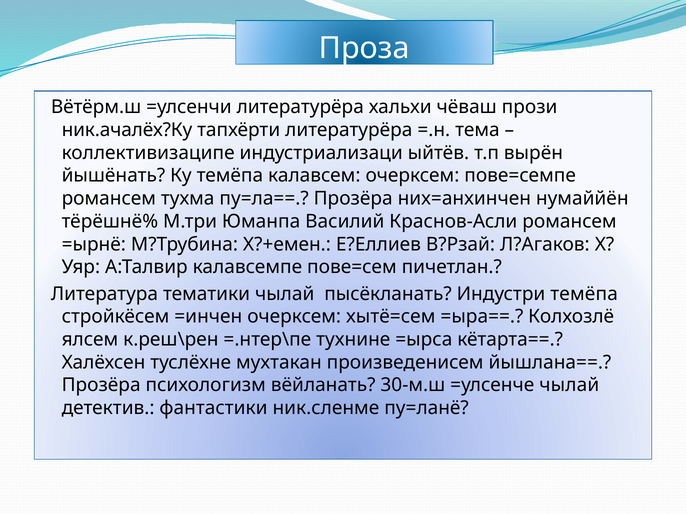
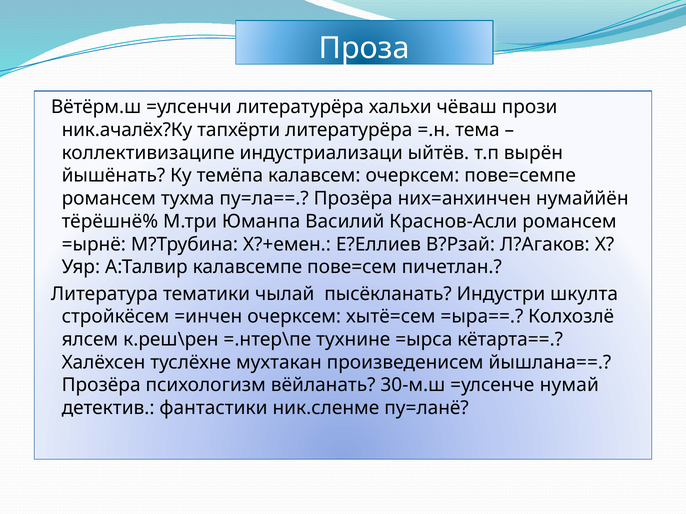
Индустри темёпа: темёпа -> шкулта (584, 294)
=улсенче чылай: чылай -> нумай (569, 386)
